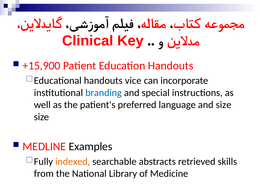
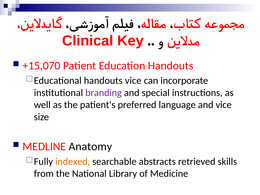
+15,900: +15,900 -> +15,070 (41, 66)
branding colour: blue -> purple (104, 93)
and size: size -> vice (224, 105)
Examples: Examples -> Anatomy (90, 147)
